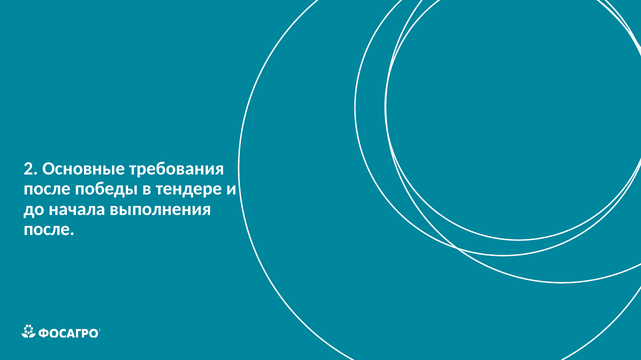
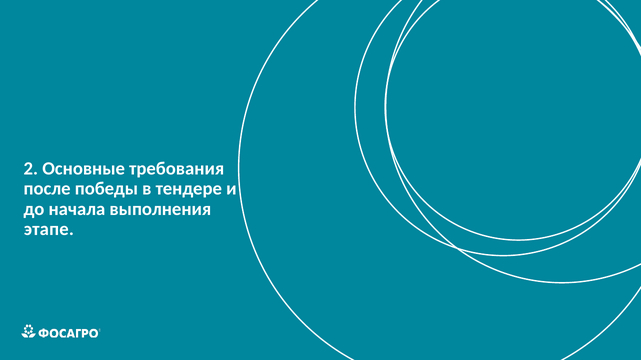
после: после -> этапе (49, 230)
